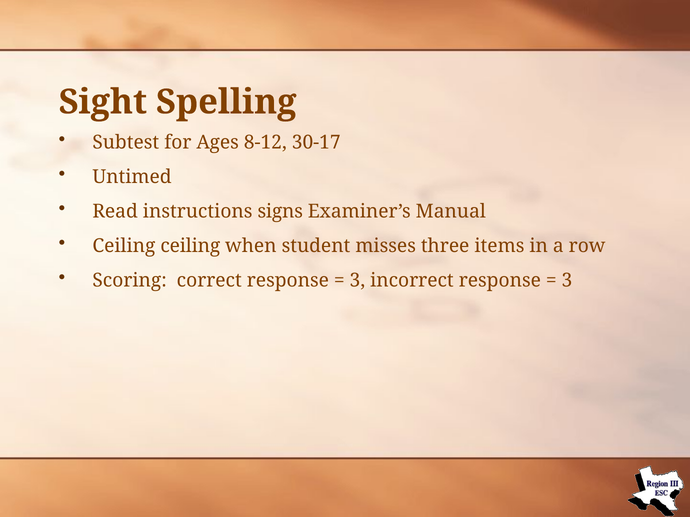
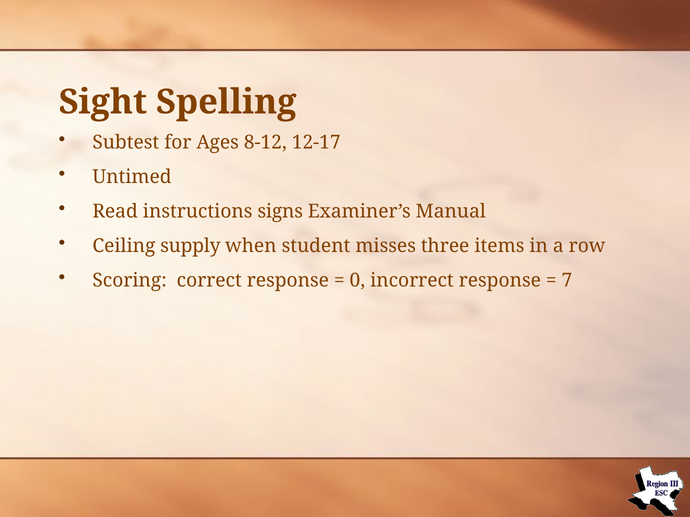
30-17: 30-17 -> 12-17 (316, 143)
Ceiling ceiling: ceiling -> supply (190, 246)
3: 3 -> 0 (357, 281)
3: 3 -> 7 (567, 281)
